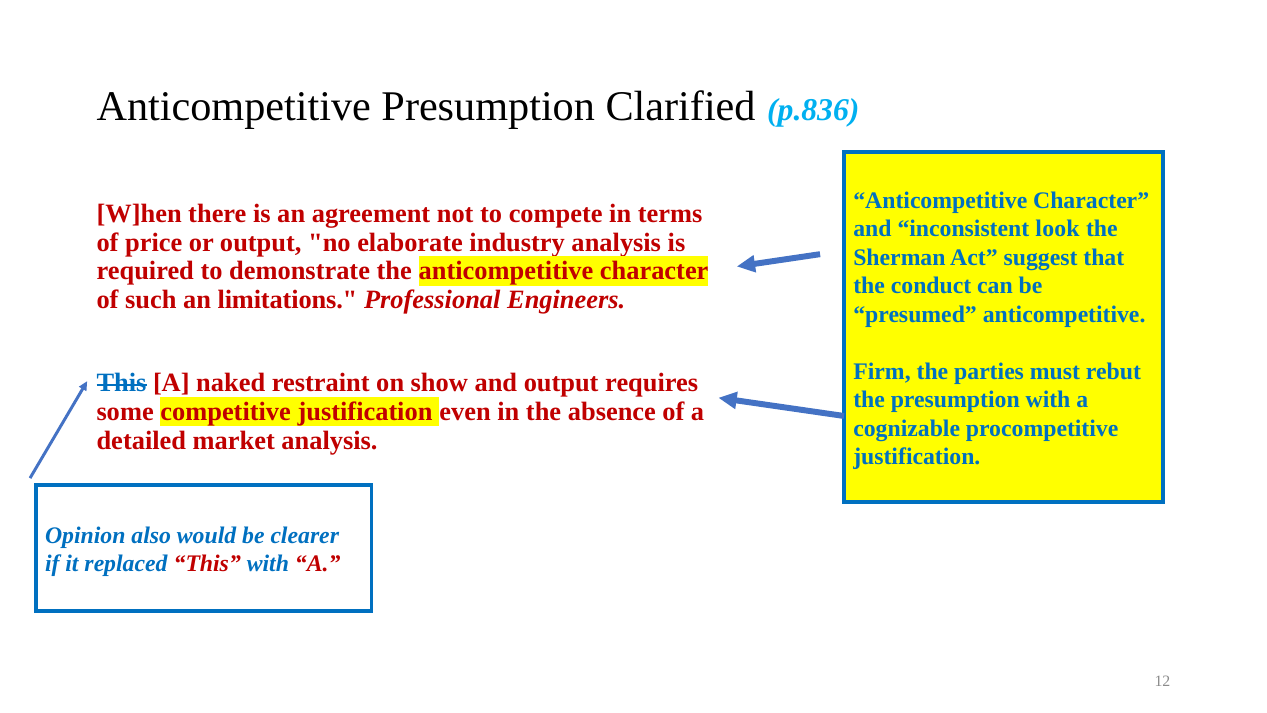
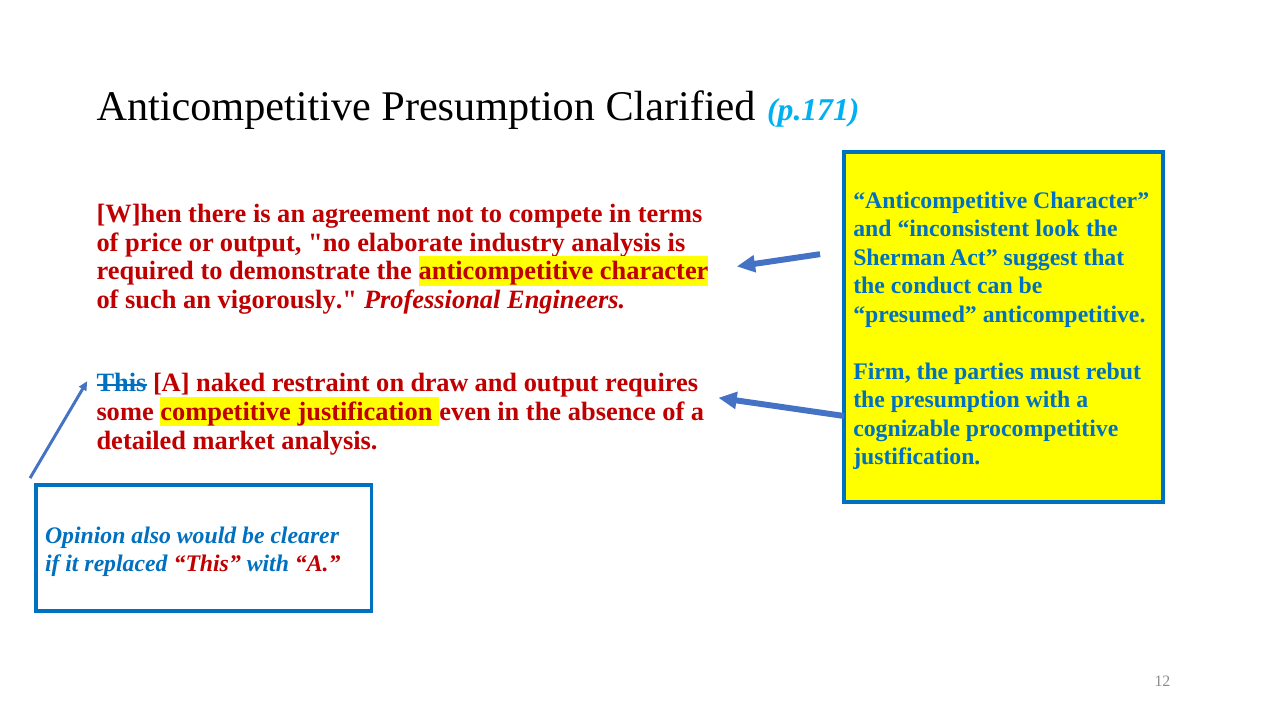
p.836: p.836 -> p.171 (813, 110)
limitations: limitations -> vigorously (287, 300)
show: show -> draw (439, 383)
